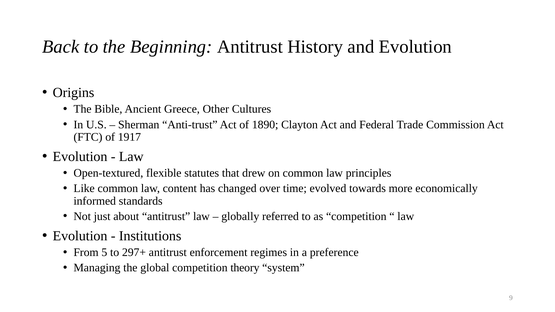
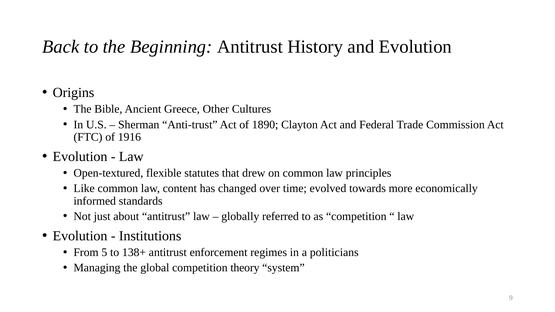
1917: 1917 -> 1916 (129, 137)
297+: 297+ -> 138+ (134, 253)
preference: preference -> politicians (334, 253)
